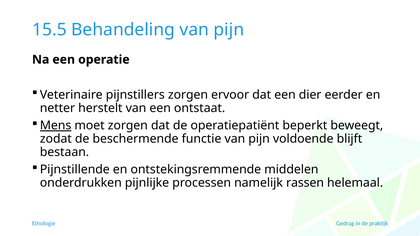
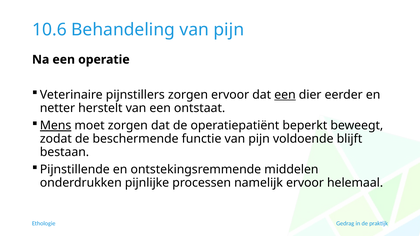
15.5: 15.5 -> 10.6 (49, 30)
een underline: none -> present (285, 95)
namelijk rassen: rassen -> ervoor (305, 183)
